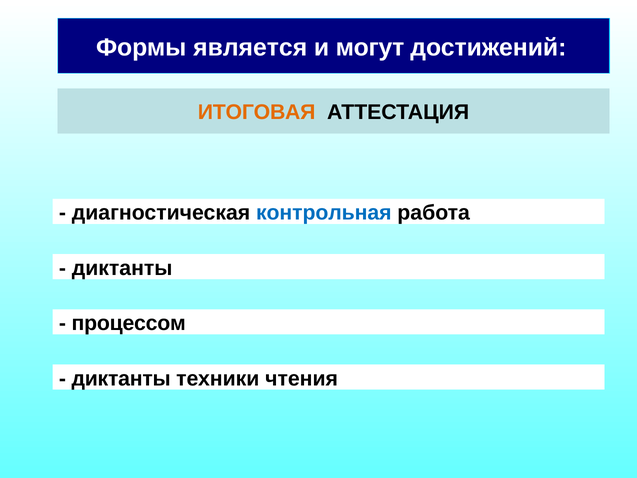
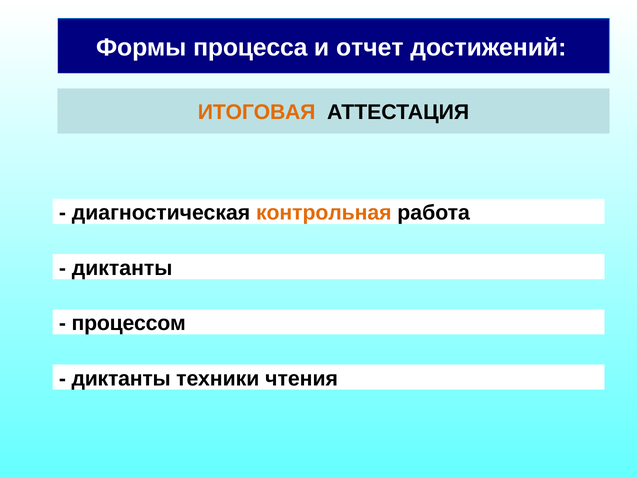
является: является -> процесса (250, 47)
могут: могут -> отчет (370, 47)
контрольная colour: blue -> orange (324, 213)
